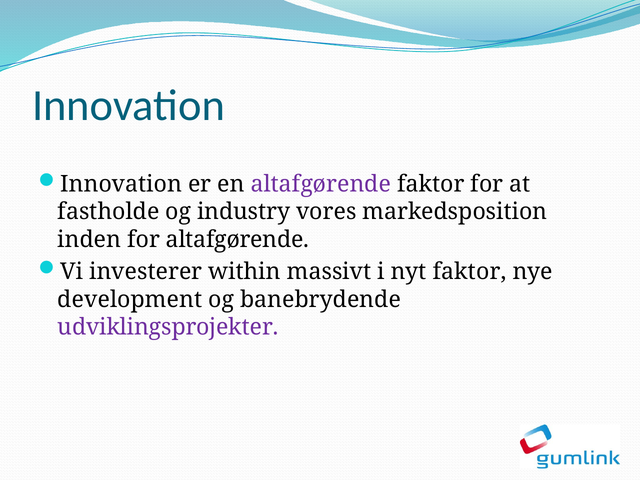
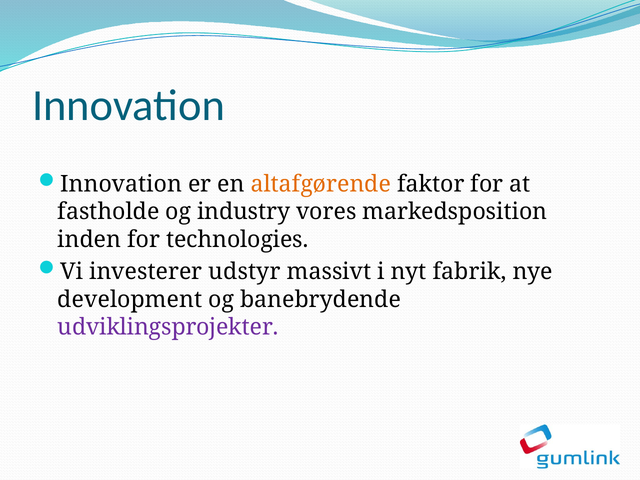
altafgørende colour: purple -> orange (321, 184)
for altafgørende: altafgørende -> technologies (237, 240)
within: within -> udstyr (244, 272)
nyt faktor: faktor -> fabrik (470, 272)
